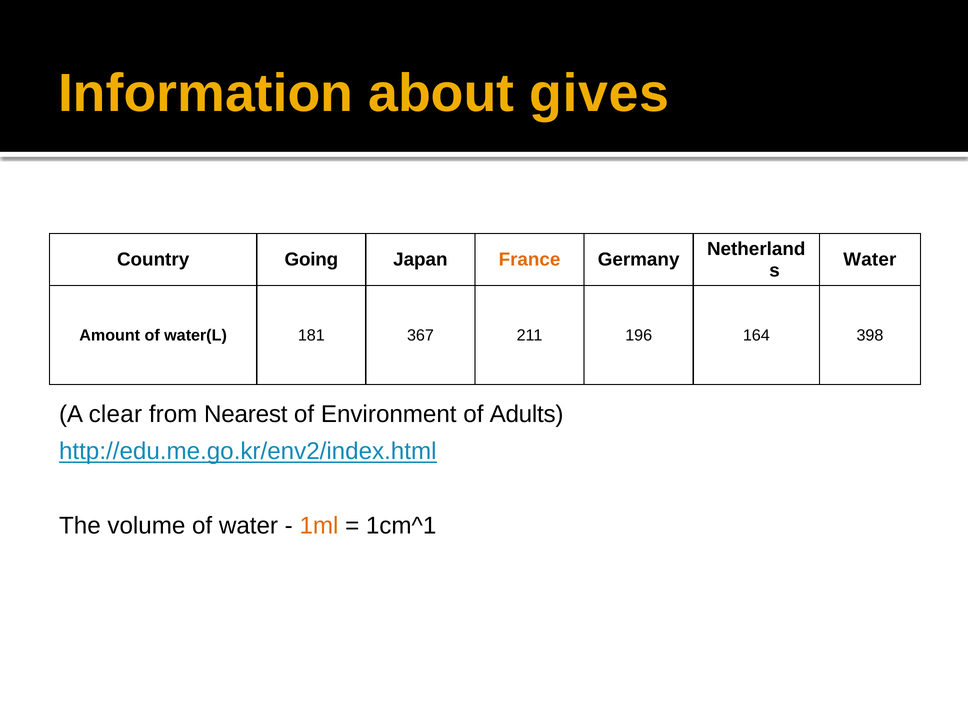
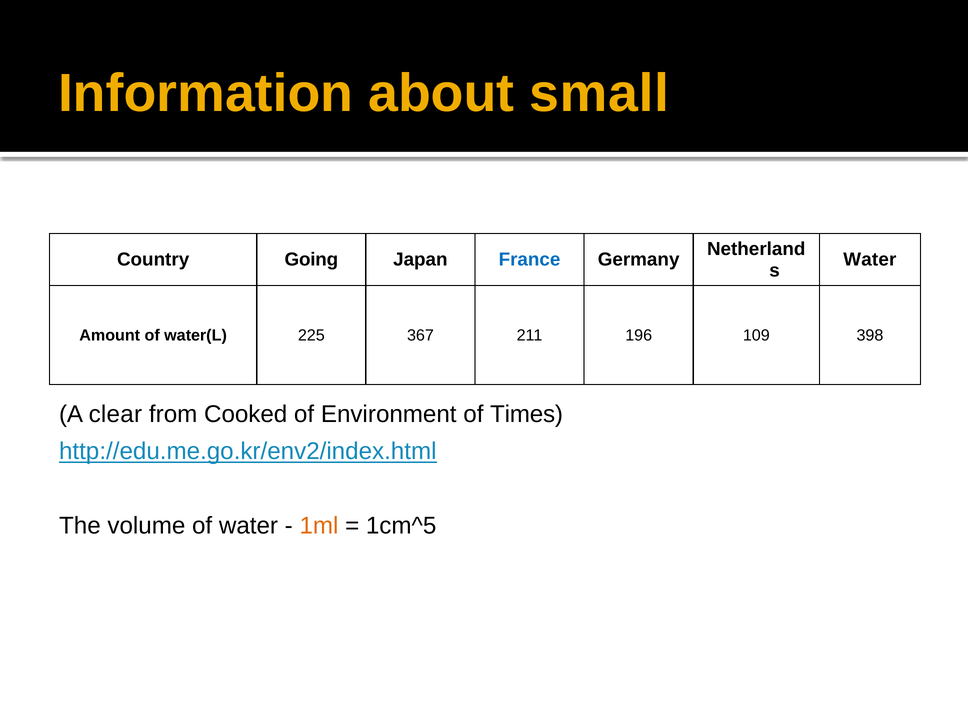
gives: gives -> small (599, 93)
France colour: orange -> blue (530, 260)
181: 181 -> 225 (311, 335)
164: 164 -> 109 (756, 335)
Nearest: Nearest -> Cooked (246, 414)
Adults: Adults -> Times (527, 414)
1cm^1: 1cm^1 -> 1cm^5 (401, 526)
